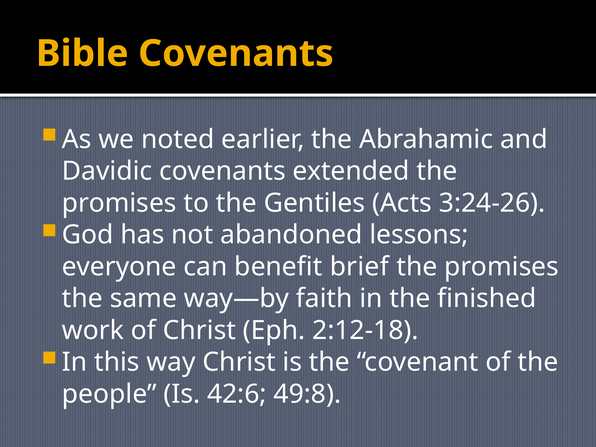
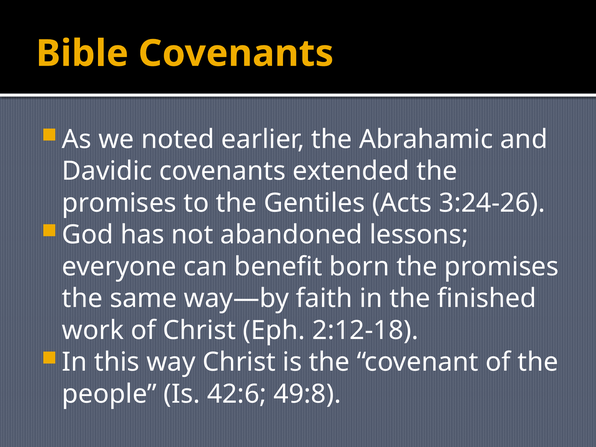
brief: brief -> born (359, 267)
